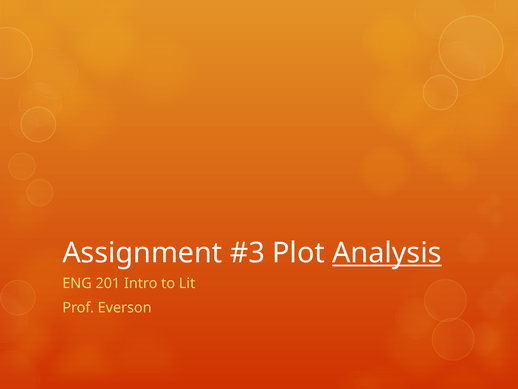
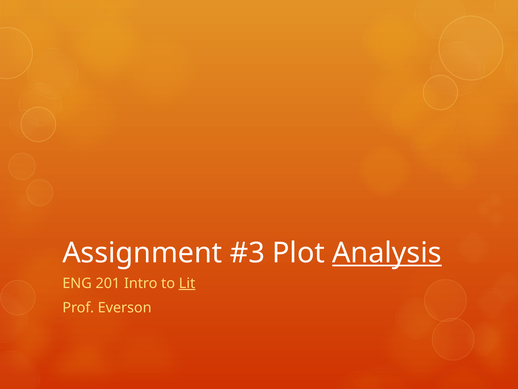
Lit underline: none -> present (187, 283)
